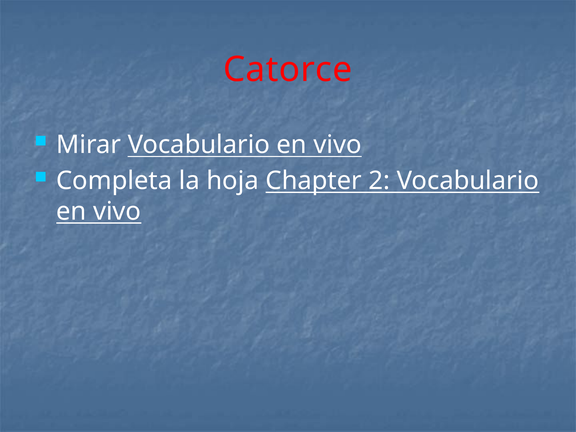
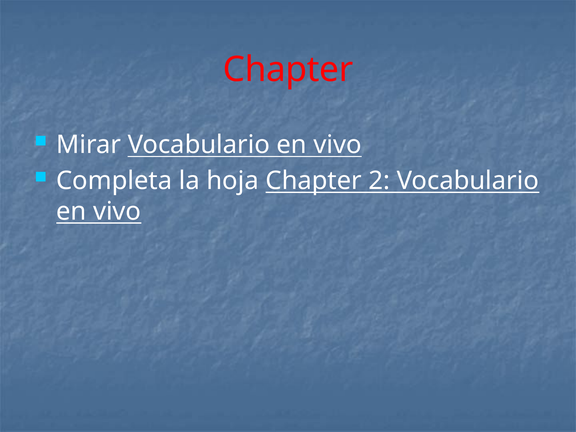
Catorce: Catorce -> Chapter (288, 70)
